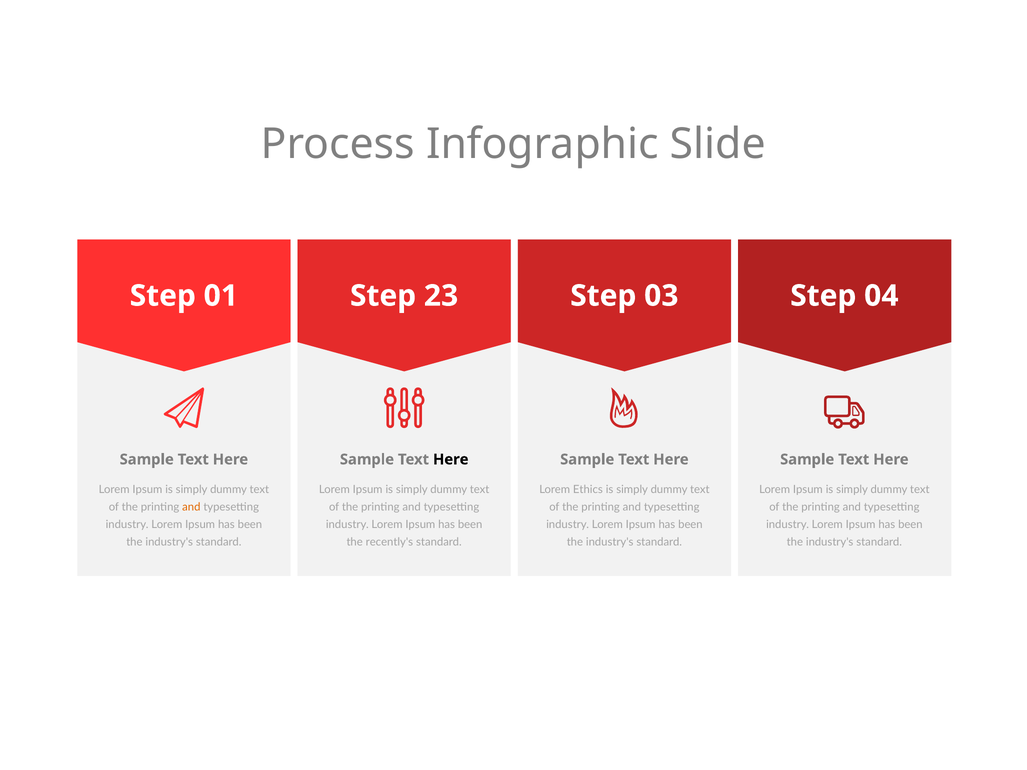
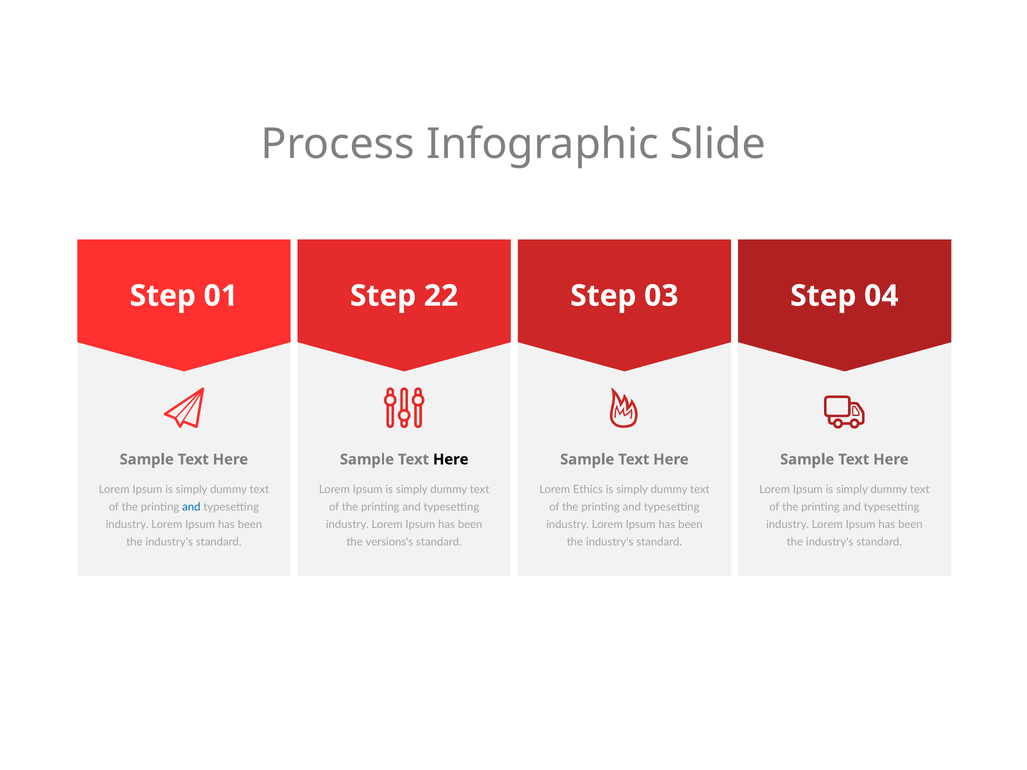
23: 23 -> 22 (441, 296)
and colour: orange -> blue (191, 507)
recently's: recently's -> versions's (389, 542)
